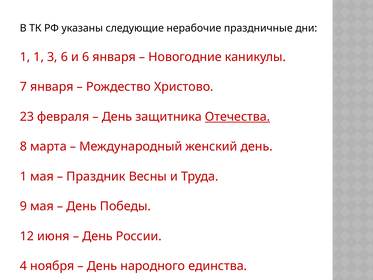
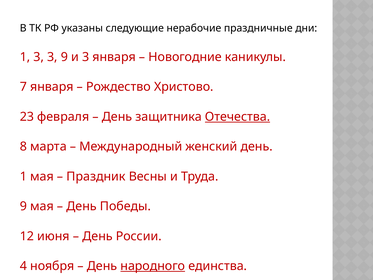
1 1: 1 -> 3 (39, 57)
3 6: 6 -> 9 (64, 57)
и 6: 6 -> 3 (86, 57)
народного underline: none -> present (153, 266)
